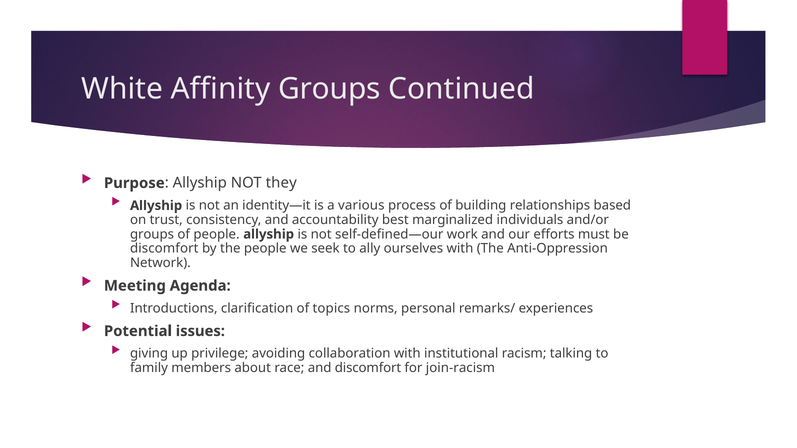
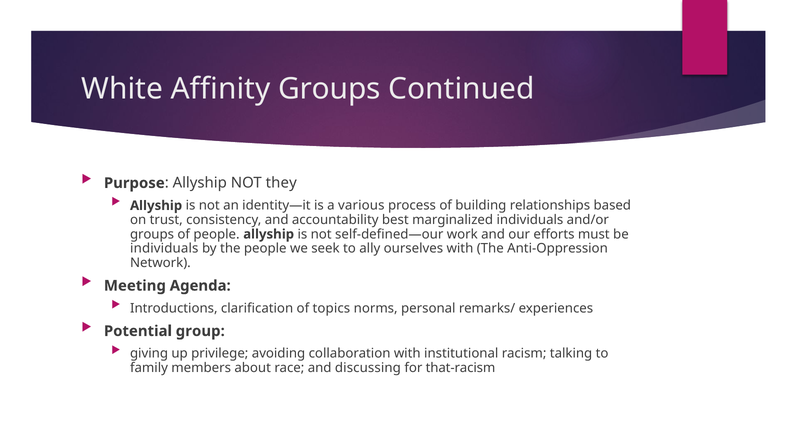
discomfort: discomfort -> individuals (164, 249)
issues: issues -> group (200, 331)
and discomfort: discomfort -> discussing (368, 368)
join-racism: join-racism -> that-racism (461, 368)
